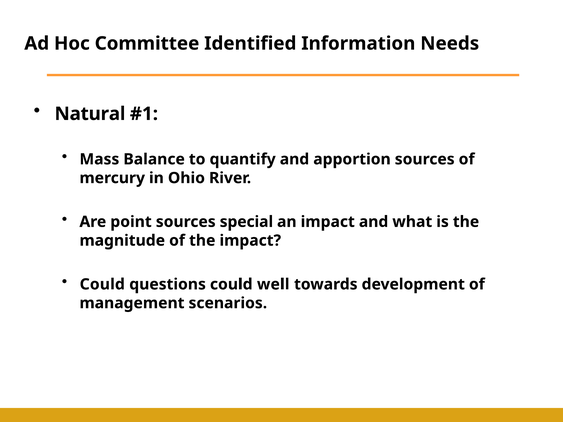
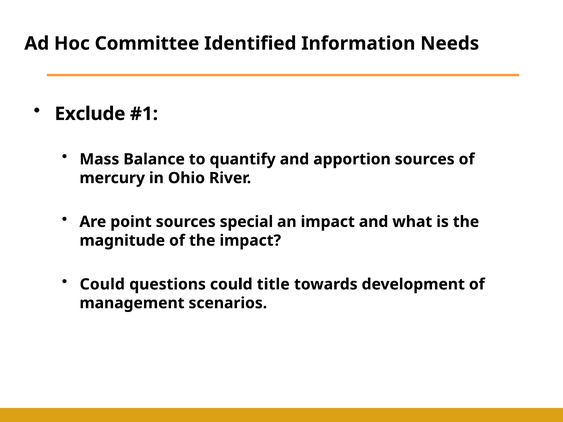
Natural: Natural -> Exclude (90, 114)
well: well -> title (273, 284)
